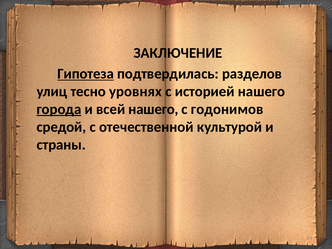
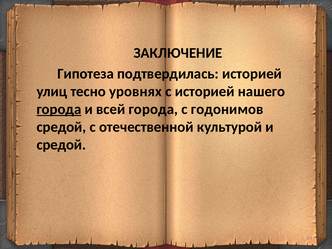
Гипотеза underline: present -> none (86, 74)
подтвердилась разделов: разделов -> историей (252, 74)
всей нашего: нашего -> города (153, 109)
страны: страны -> средой (61, 145)
